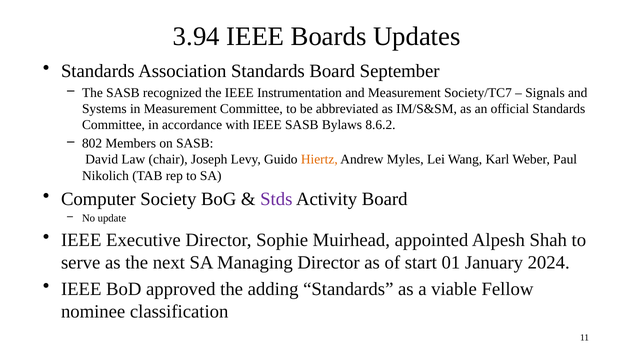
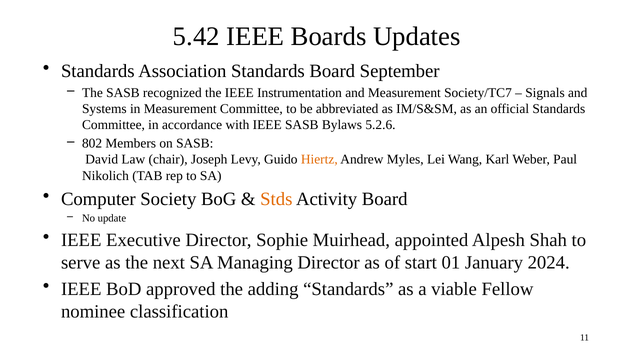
3.94: 3.94 -> 5.42 (196, 36)
8.6.2: 8.6.2 -> 5.2.6 (380, 125)
Stds colour: purple -> orange (276, 199)
